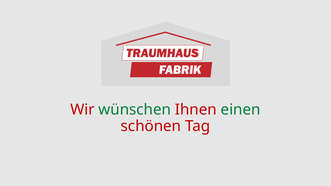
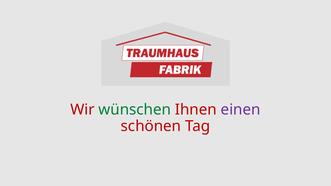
einen colour: green -> purple (241, 110)
